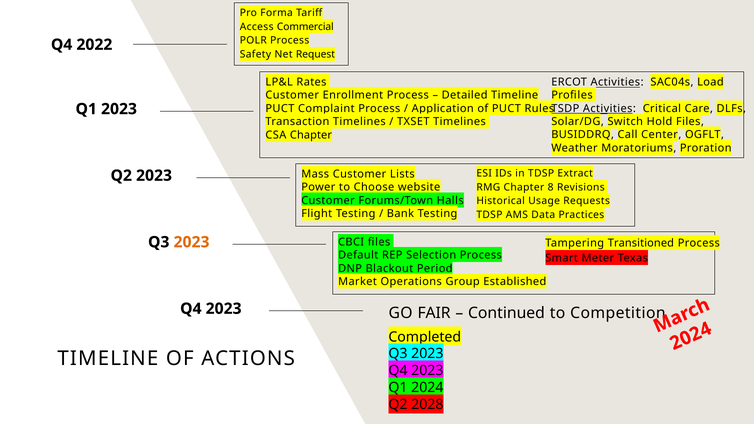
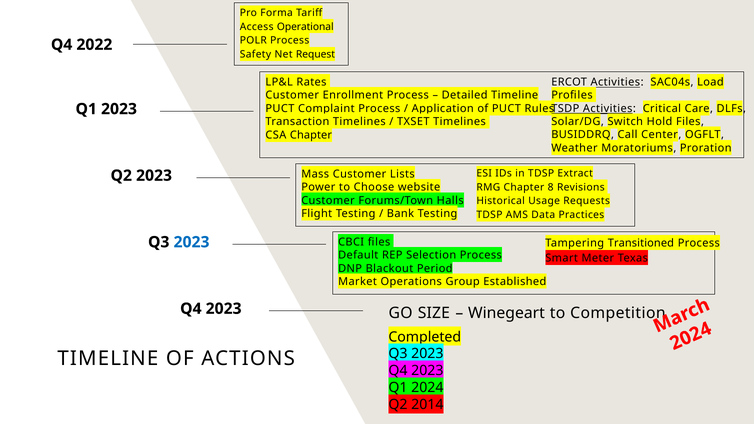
Commercial: Commercial -> Operational (305, 27)
2023 colour: orange -> blue (192, 242)
FAIR: FAIR -> SIZE (434, 313)
Continued: Continued -> Winegeart (506, 313)
2028: 2028 -> 2014 (427, 405)
